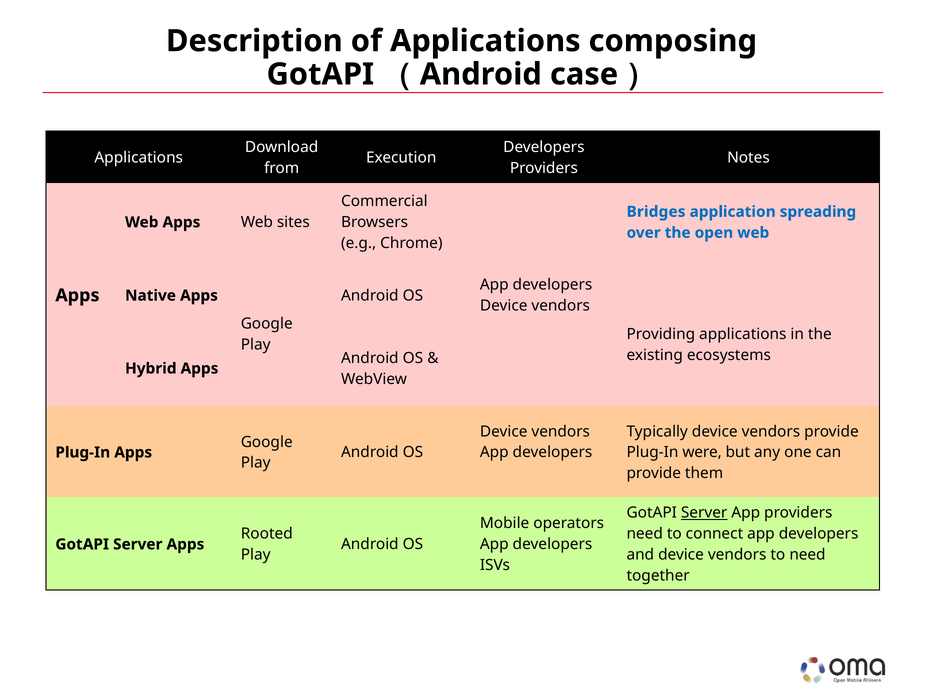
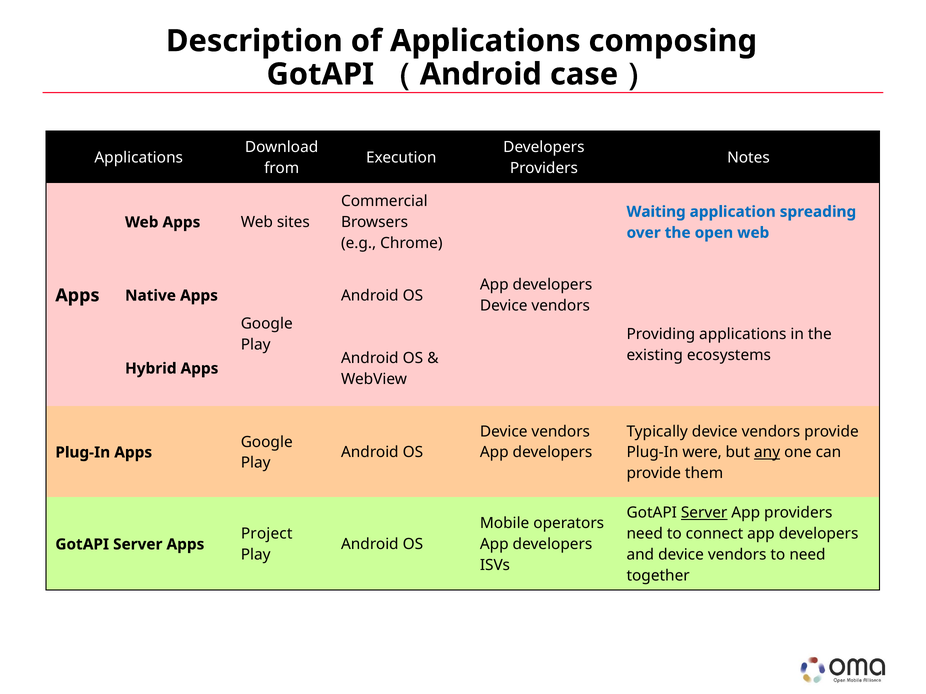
Bridges: Bridges -> Waiting (656, 212)
any underline: none -> present (767, 453)
Rooted: Rooted -> Project (267, 534)
